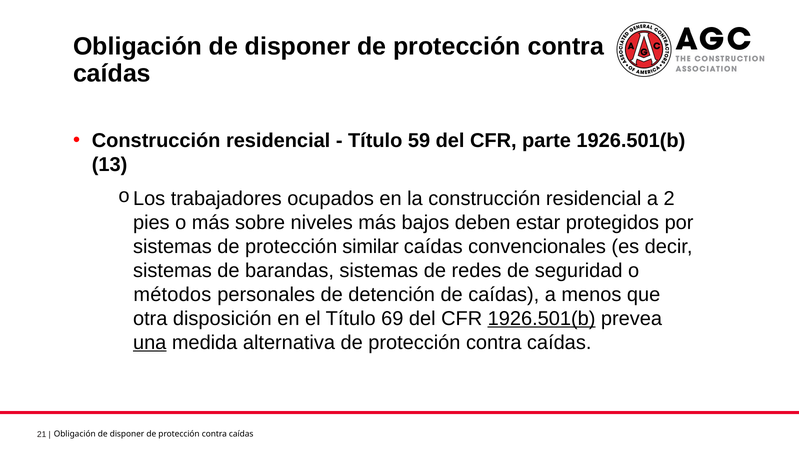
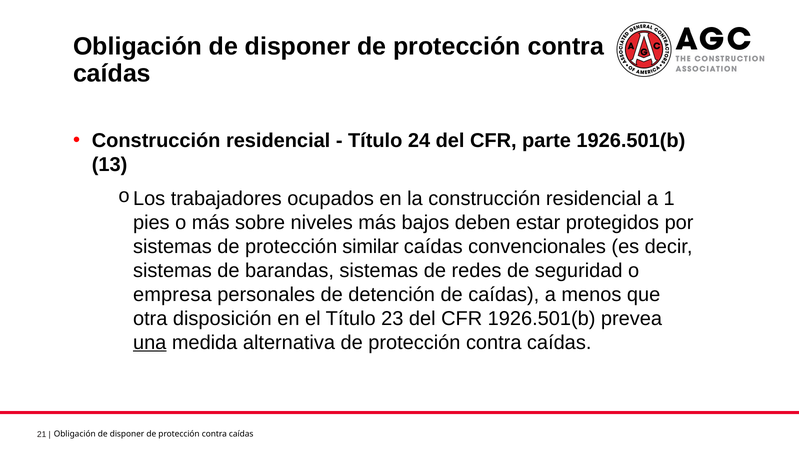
59: 59 -> 24 (419, 140)
2: 2 -> 1 (669, 198)
métodos: métodos -> empresa (172, 294)
69: 69 -> 23 (392, 318)
1926.501(b underline: present -> none (542, 318)
